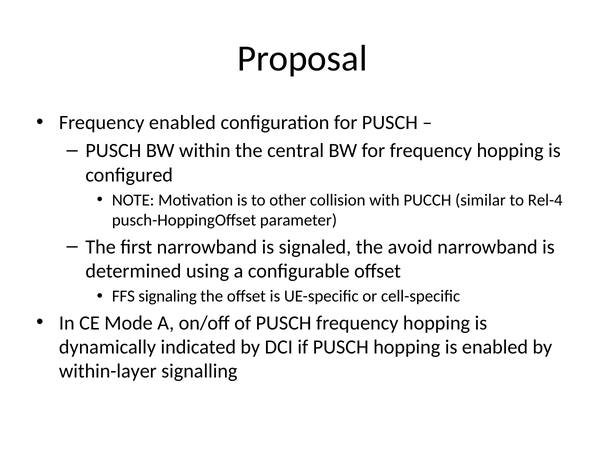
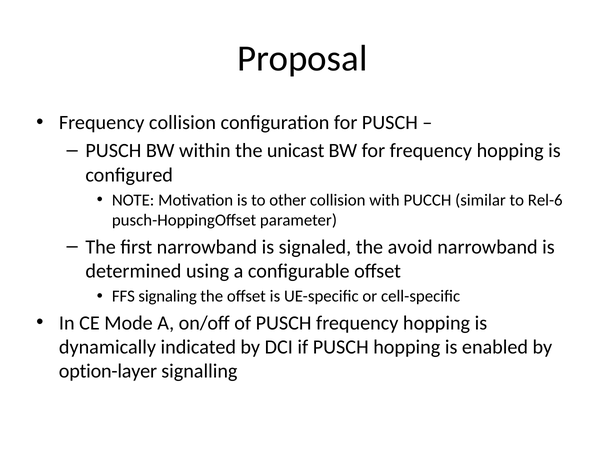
Frequency enabled: enabled -> collision (183, 122)
central: central -> unicast (296, 151)
Rel-4: Rel-4 -> Rel-6 (545, 200)
within-layer: within-layer -> option-layer (108, 371)
